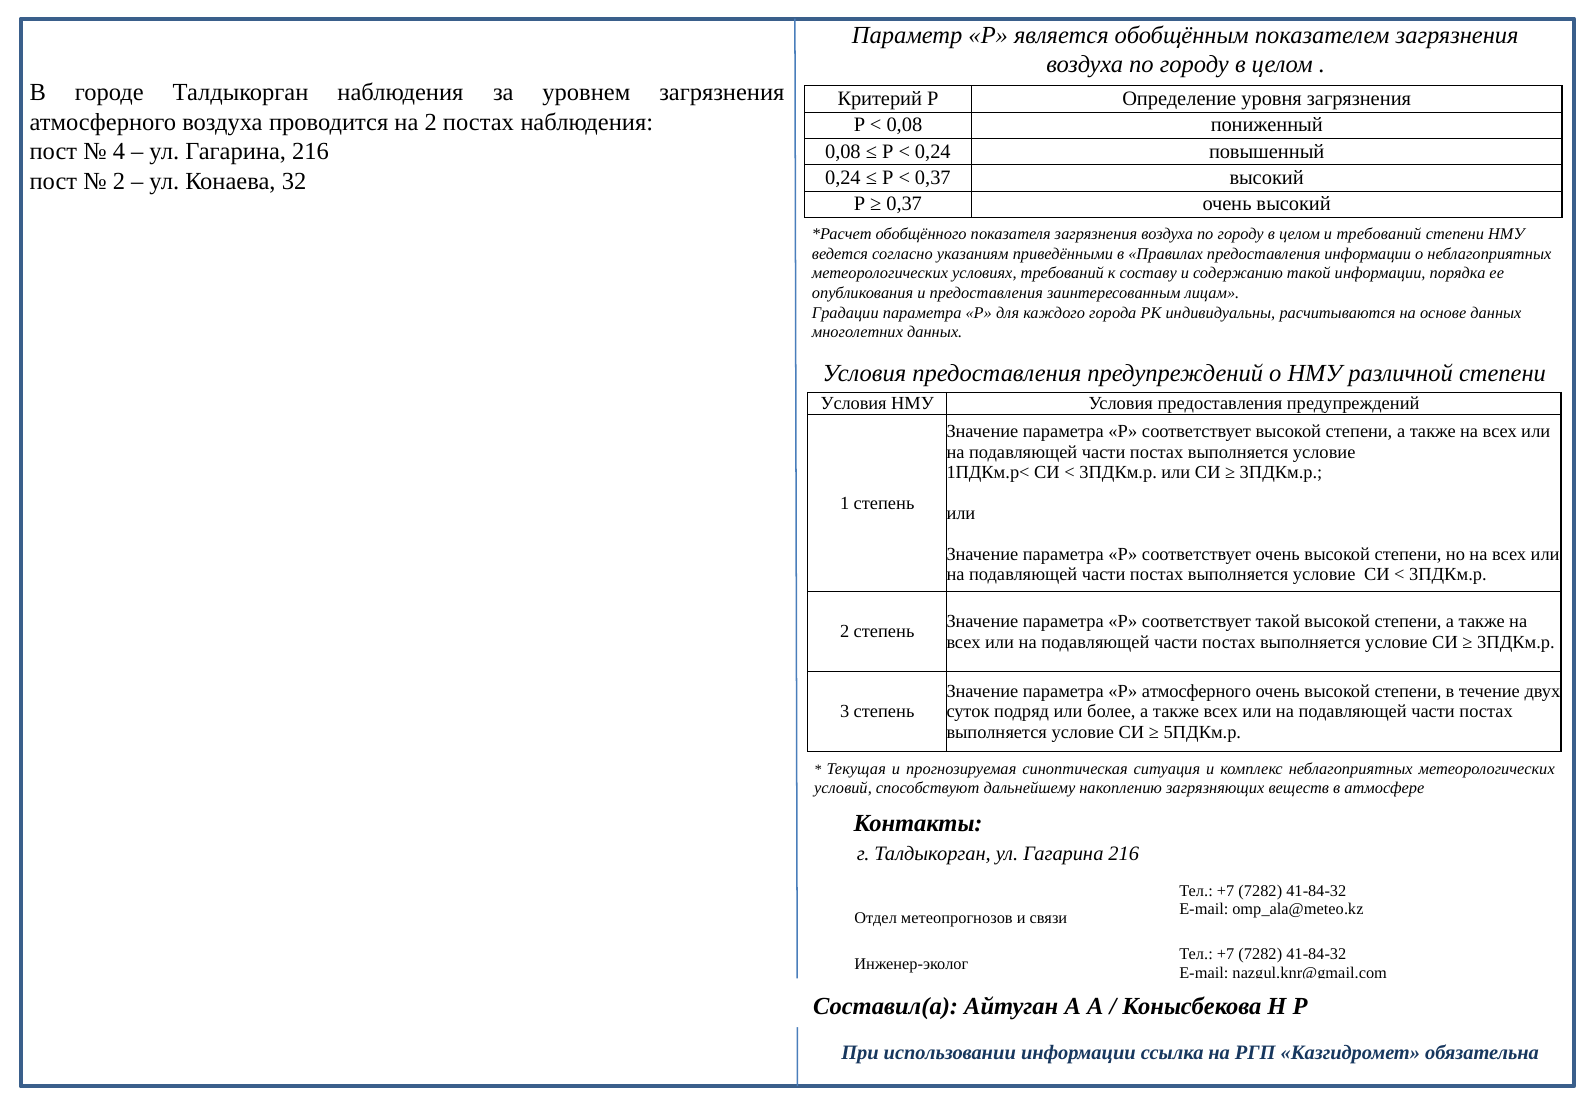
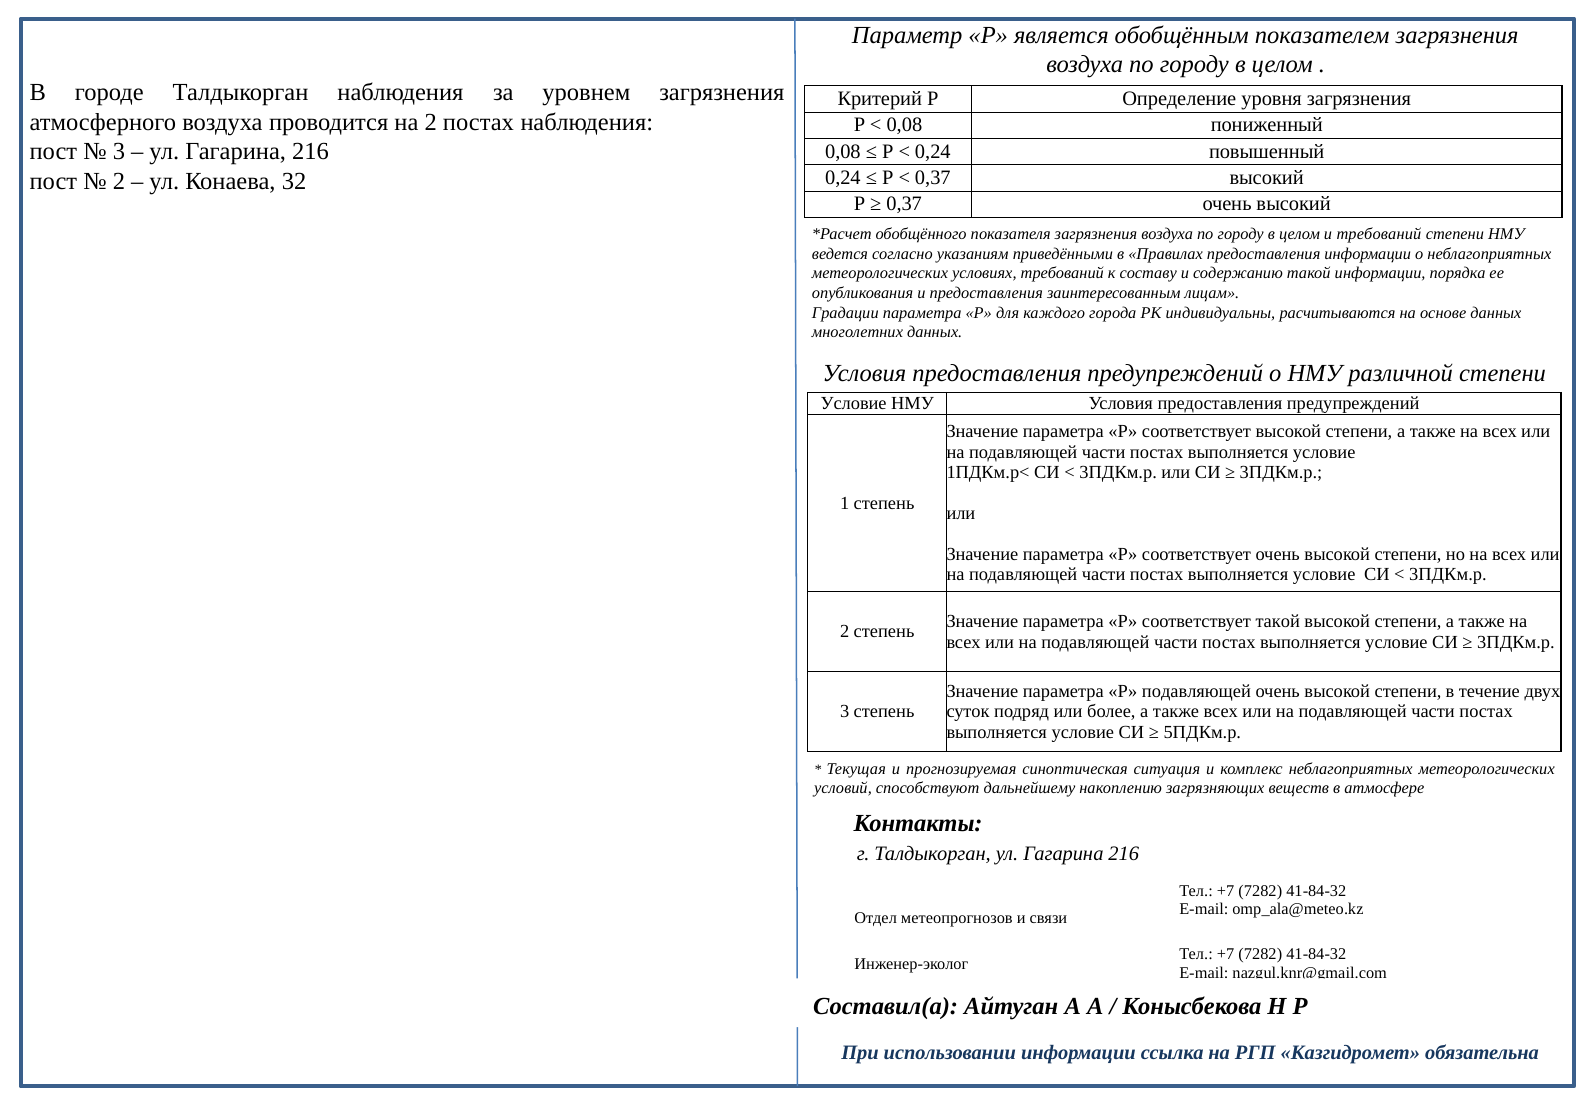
4: 4 -> 3 (119, 152)
Условия: Условия -> Условие (854, 403)
Р атмосферного: атмосферного -> подавляющей (1196, 691)
